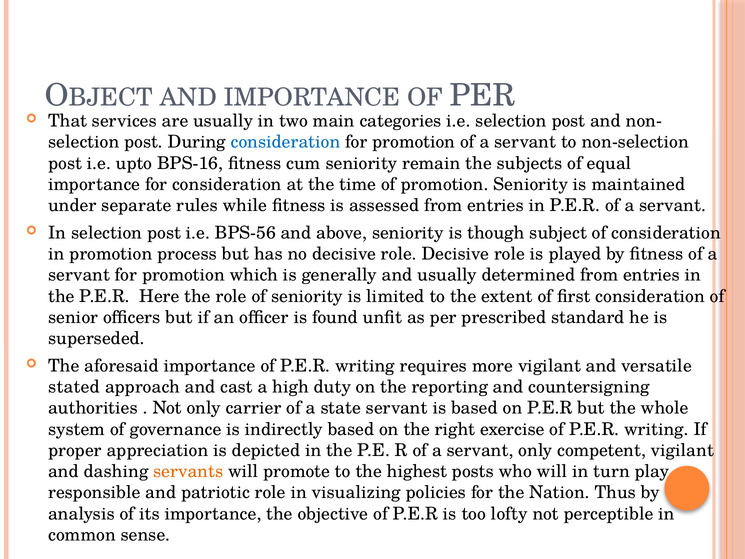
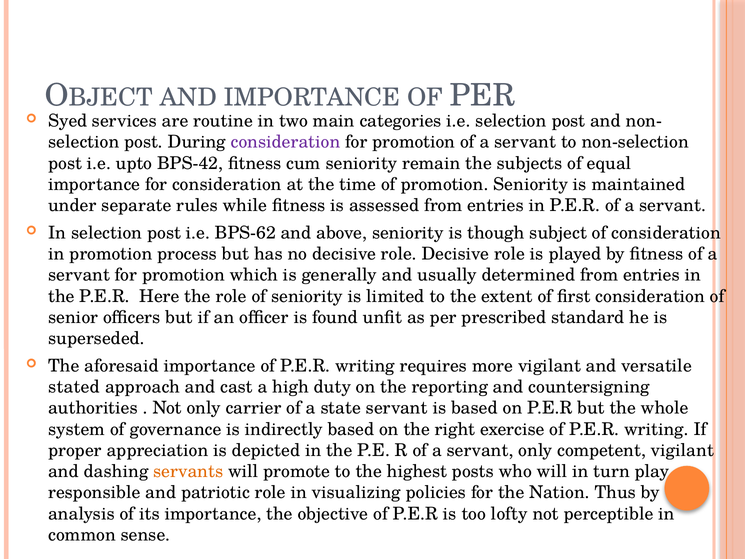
That: That -> Syed (68, 121)
are usually: usually -> routine (223, 121)
consideration colour: blue -> purple (286, 142)
BPS-16: BPS-16 -> BPS-42 (190, 163)
BPS-56: BPS-56 -> BPS-62 (245, 233)
